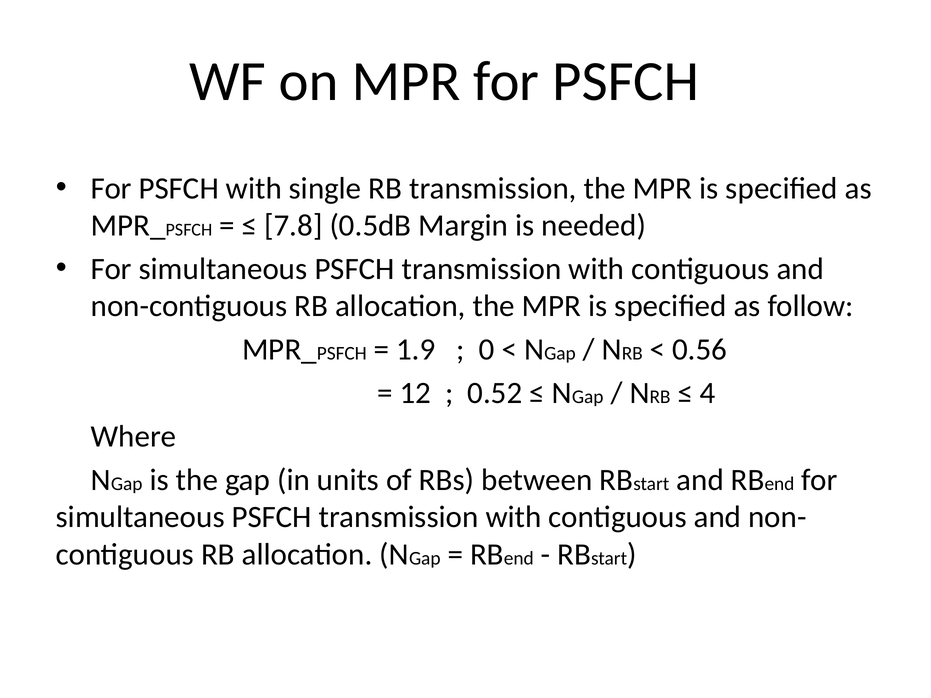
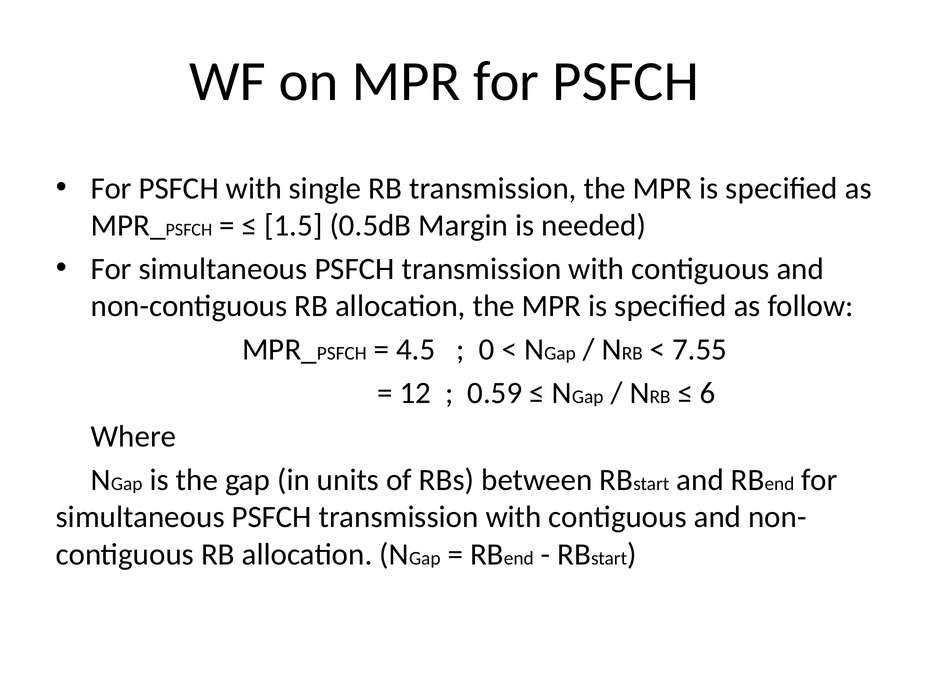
7.8: 7.8 -> 1.5 (293, 226)
1.9: 1.9 -> 4.5 (416, 350)
0.56: 0.56 -> 7.55 (700, 350)
0.52: 0.52 -> 0.59 (495, 393)
4: 4 -> 6 (708, 393)
